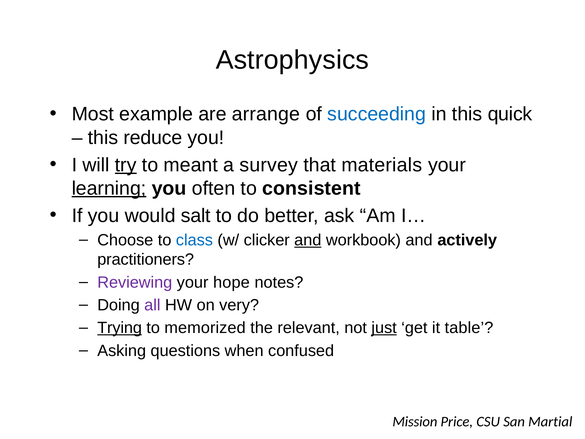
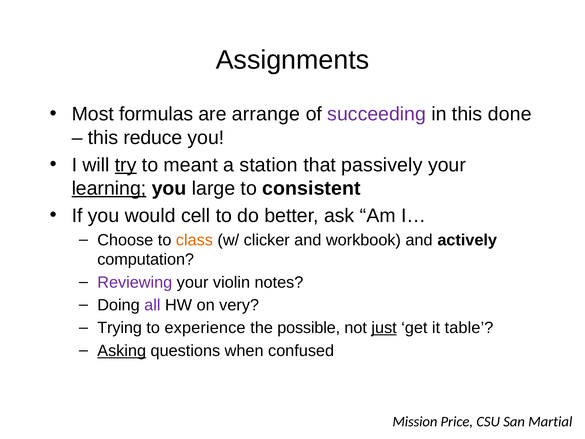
Astrophysics: Astrophysics -> Assignments (292, 60)
example: example -> formulas (156, 114)
succeeding colour: blue -> purple (377, 114)
quick: quick -> done (510, 114)
survey: survey -> station (269, 165)
materials: materials -> passively (382, 165)
often: often -> large (214, 188)
salt: salt -> cell (196, 215)
class colour: blue -> orange (194, 240)
and underline: present -> none (308, 240)
practitioners: practitioners -> computation (146, 259)
hope: hope -> violin (232, 282)
Trying underline: present -> none (120, 328)
memorized: memorized -> experience (205, 328)
relevant: relevant -> possible (309, 328)
Asking underline: none -> present (122, 350)
